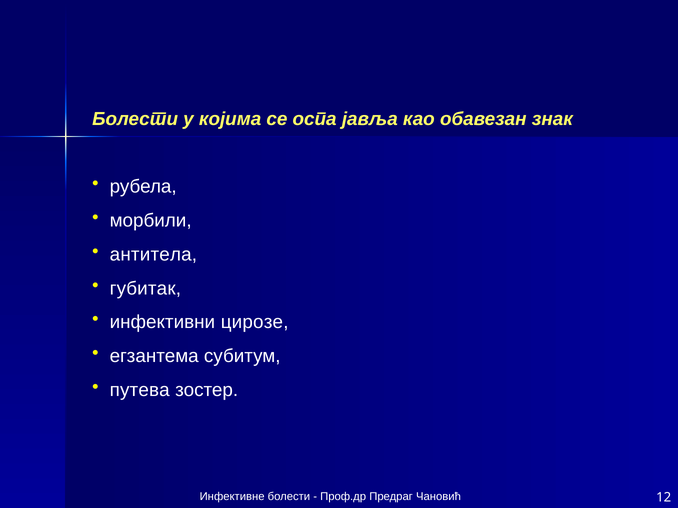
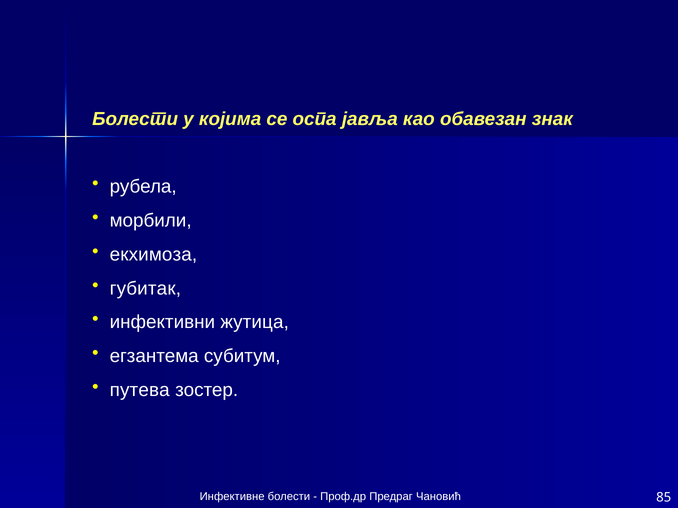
антитела: антитела -> екхимоза (153, 255)
цирозе: цирозе -> жутица (255, 323)
12: 12 -> 85 (664, 498)
